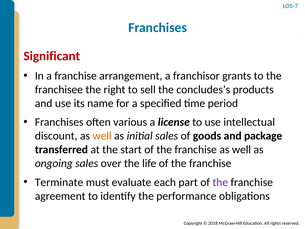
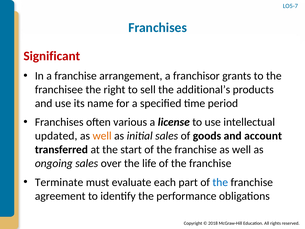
concludes’s: concludes’s -> additional’s (203, 90)
discount: discount -> updated (56, 136)
package: package -> account (263, 136)
the colour: purple -> blue (220, 182)
